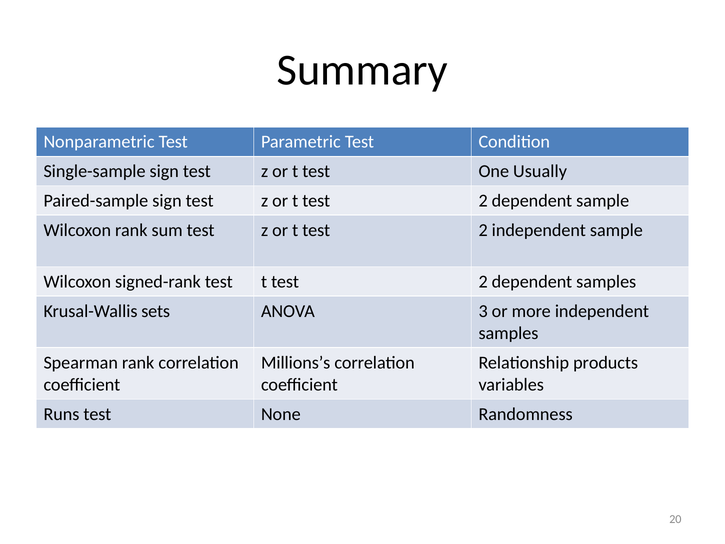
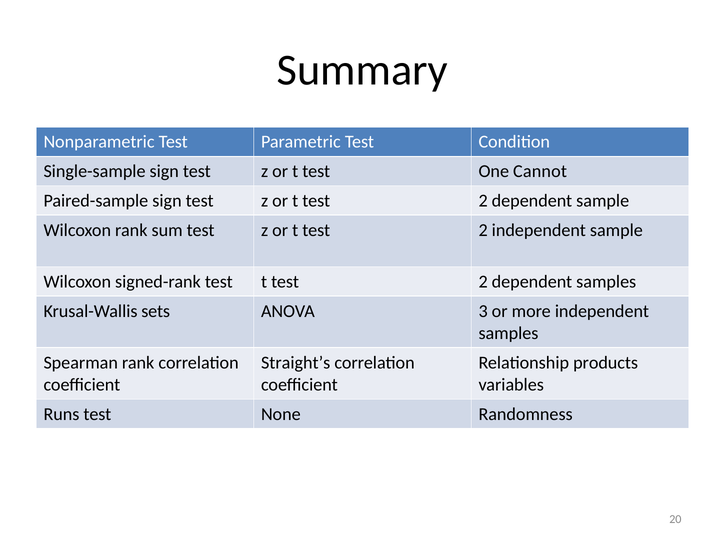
Usually: Usually -> Cannot (540, 171)
Millions’s: Millions’s -> Straight’s (296, 362)
